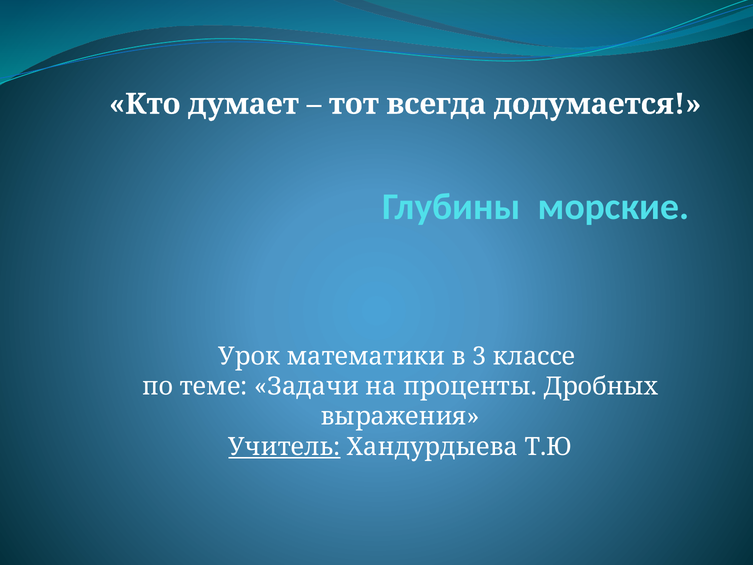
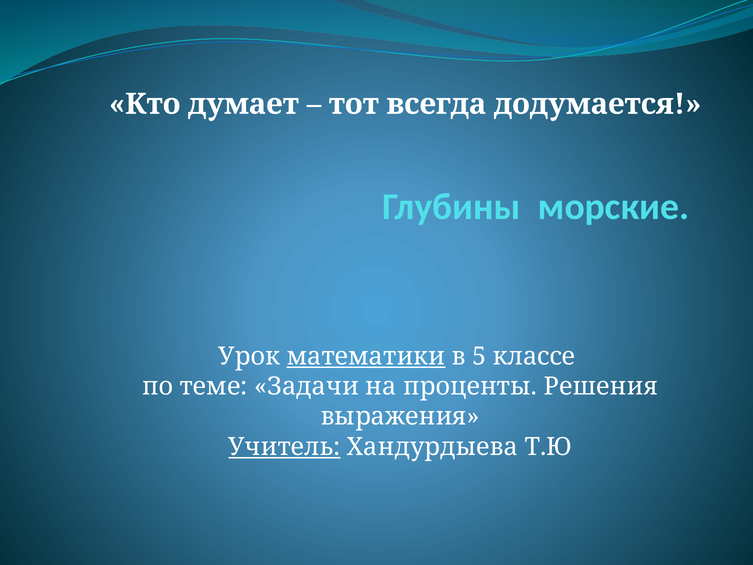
математики underline: none -> present (366, 356)
3: 3 -> 5 (479, 356)
Дробных: Дробных -> Решения (601, 386)
